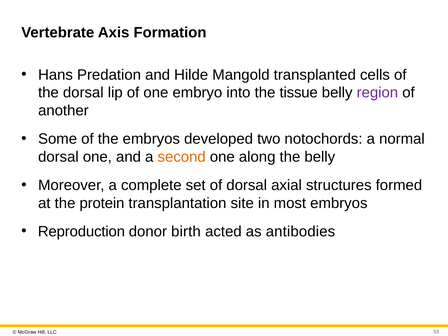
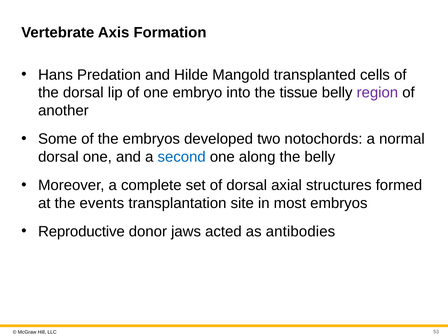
second colour: orange -> blue (182, 157)
protein: protein -> events (102, 203)
Reproduction: Reproduction -> Reproductive (81, 232)
birth: birth -> jaws (186, 232)
